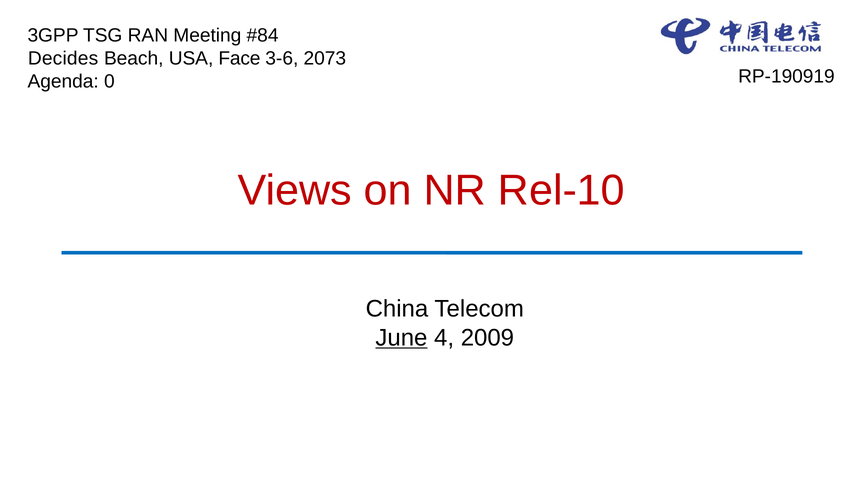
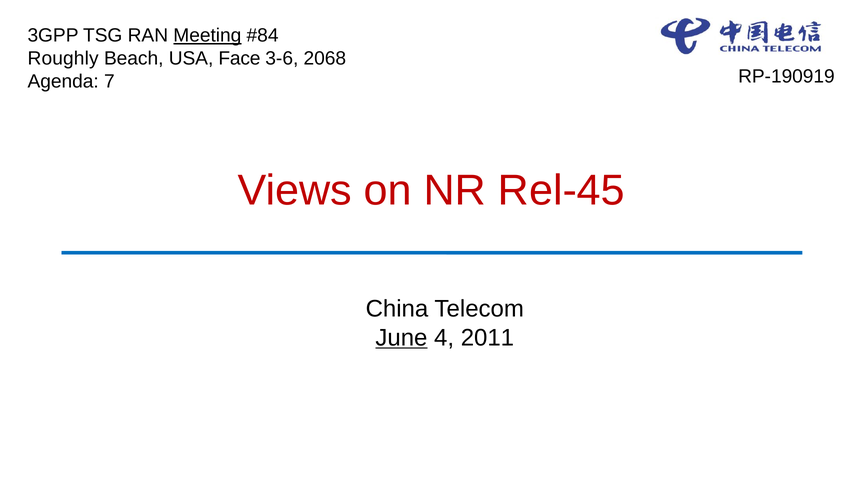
Meeting underline: none -> present (207, 36)
Decides: Decides -> Roughly (63, 59)
2073: 2073 -> 2068 (325, 59)
0: 0 -> 7 (109, 82)
Rel-10: Rel-10 -> Rel-45 (561, 191)
2009: 2009 -> 2011 (487, 338)
